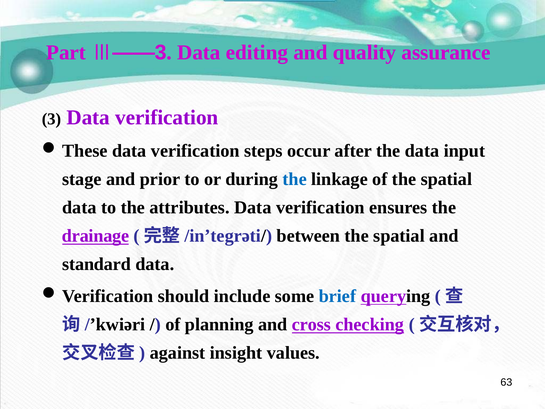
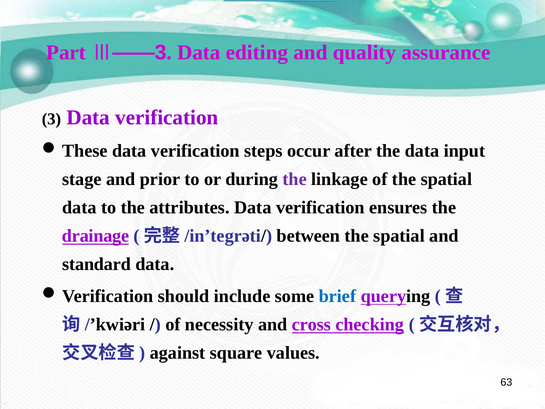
the colour: blue -> purple (295, 179)
planning: planning -> necessity (219, 324)
insight: insight -> square (236, 353)
